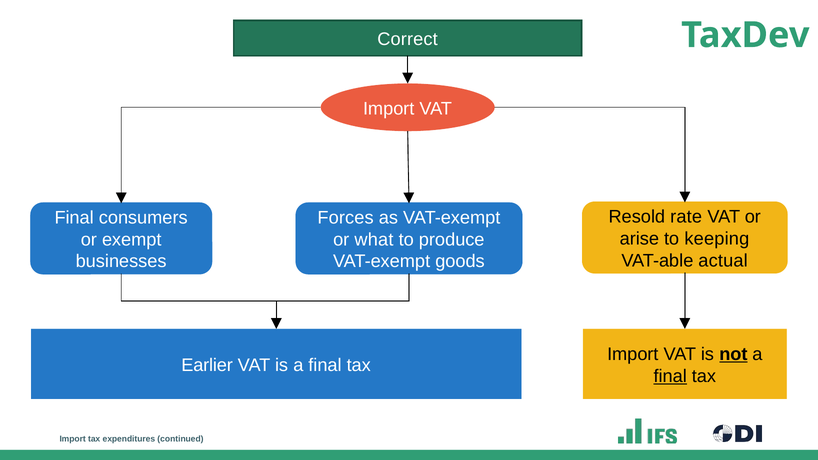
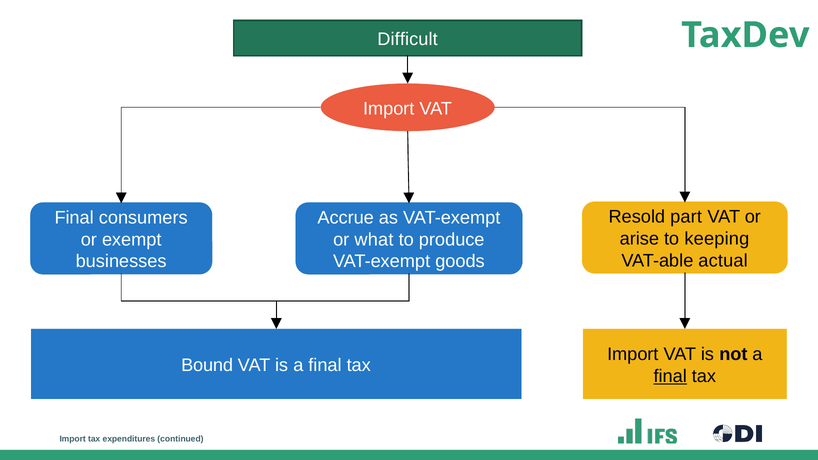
Correct: Correct -> Difficult (408, 39)
rate: rate -> part (686, 217)
Forces: Forces -> Accrue (346, 218)
not underline: present -> none (733, 354)
Earlier: Earlier -> Bound (207, 365)
